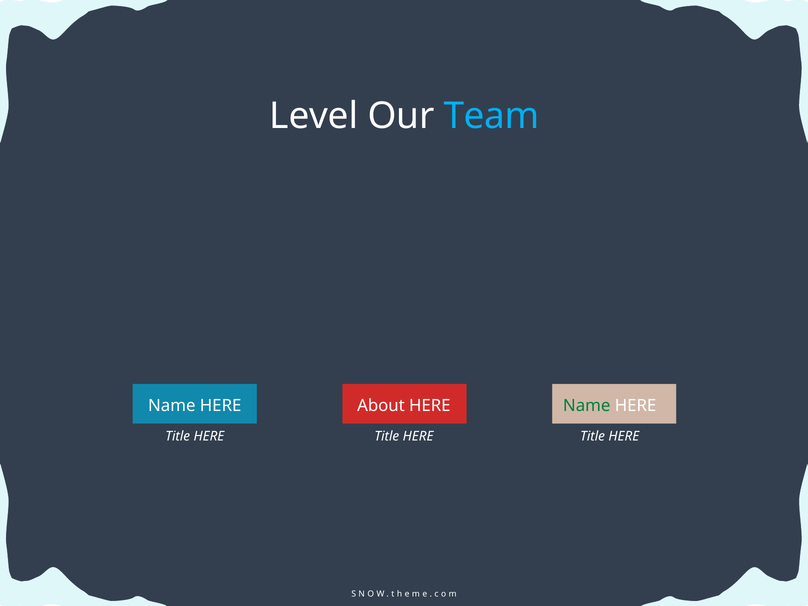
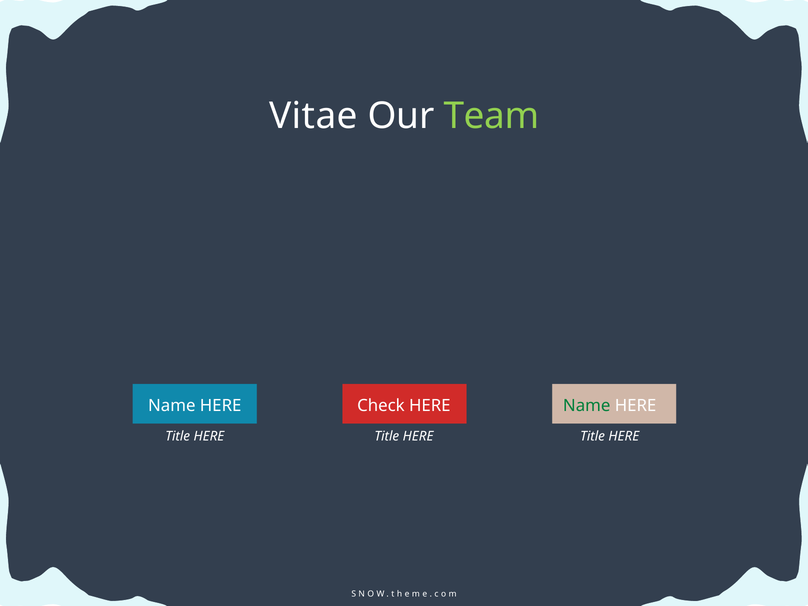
Level: Level -> Vitae (313, 116)
Team colour: light blue -> light green (492, 116)
About: About -> Check (381, 406)
